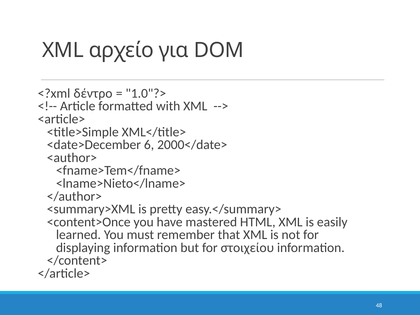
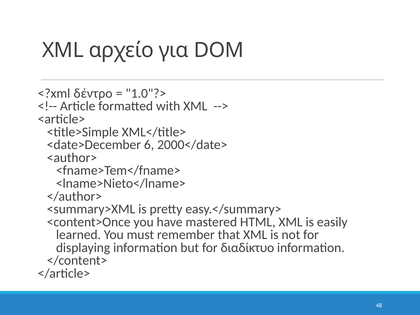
στοιχείου: στοιχείου -> διαδίκτυο (247, 248)
